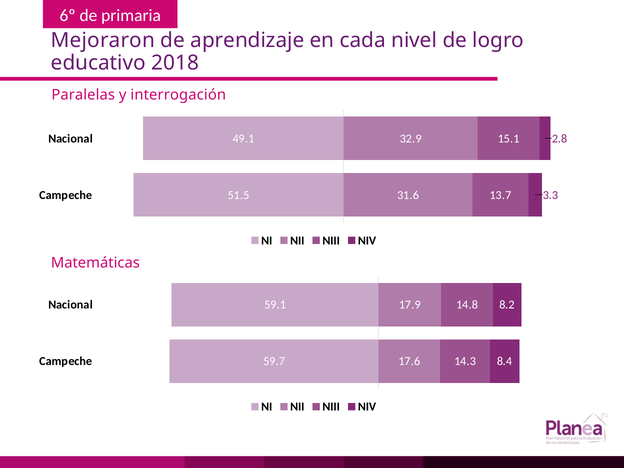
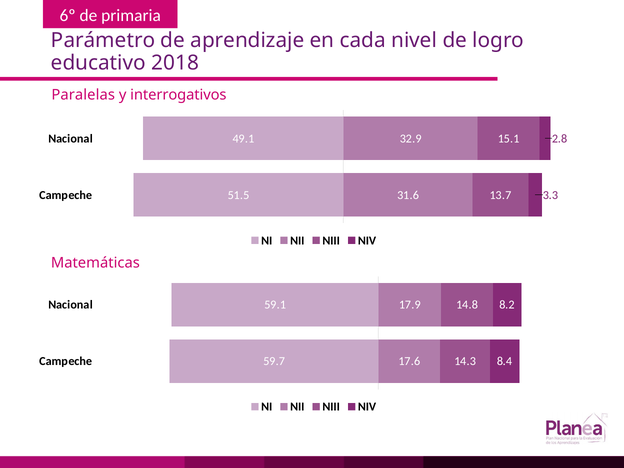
Mejoraron: Mejoraron -> Parámetro (103, 40)
interrogación: interrogación -> interrogativos (178, 95)
